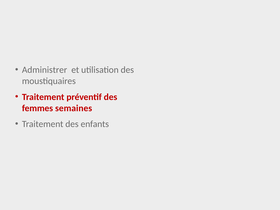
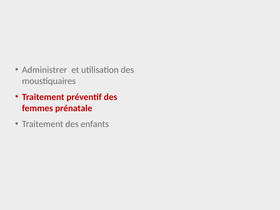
semaines: semaines -> prénatale (74, 108)
